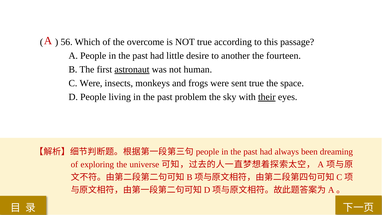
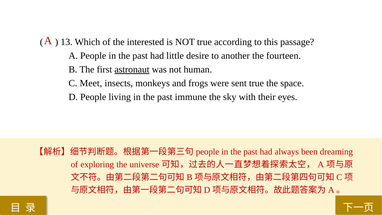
56: 56 -> 13 (67, 42)
overcome: overcome -> interested (145, 42)
C Were: Were -> Meet (91, 83)
problem: problem -> immune (191, 97)
their underline: present -> none (267, 97)
